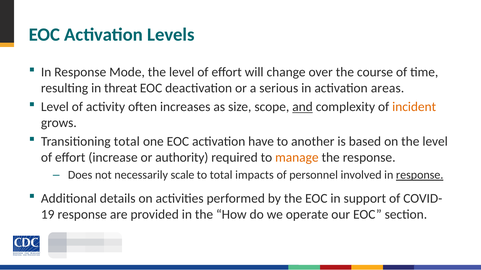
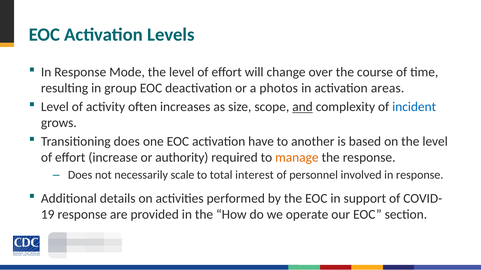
threat: threat -> group (121, 88)
serious: serious -> photos (279, 88)
incident colour: orange -> blue (414, 107)
Transitioning total: total -> does (127, 142)
impacts: impacts -> interest (254, 175)
response underline: present -> none (420, 175)
